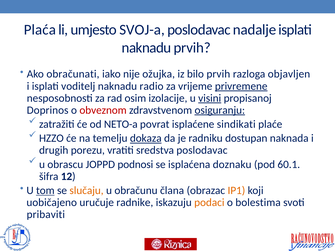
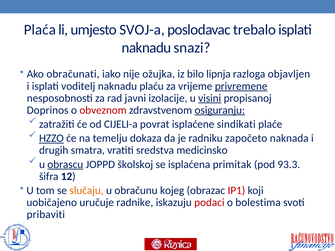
nadalje: nadalje -> trebalo (255, 30)
naknadu prvih: prvih -> snazi (192, 48)
bilo prvih: prvih -> lipnja (218, 74)
radio: radio -> plaću (152, 86)
osim: osim -> javni (135, 98)
NETO-a: NETO-a -> CIJELI-a (121, 124)
HZZO underline: none -> present (51, 138)
dokaza underline: present -> none (146, 138)
dostupan: dostupan -> započeto (246, 138)
porezu: porezu -> smatra (88, 150)
sredstva poslodavac: poslodavac -> medicinsko (202, 150)
obrascu underline: none -> present (65, 164)
podnosi: podnosi -> školskoj (135, 164)
doznaku: doznaku -> primitak (232, 164)
60.1: 60.1 -> 93.3 (289, 164)
tom underline: present -> none (45, 191)
člana: člana -> kojeg (172, 191)
IP1 colour: orange -> red (236, 191)
podaci colour: orange -> red (209, 203)
